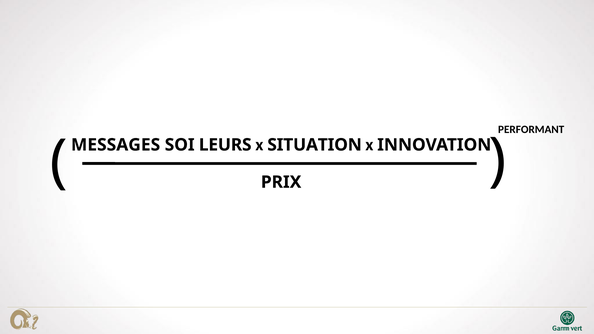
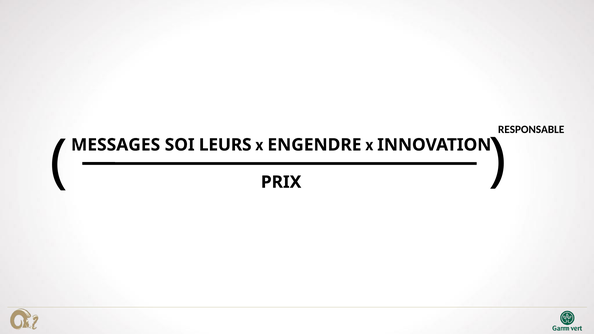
PERFORMANT: PERFORMANT -> RESPONSABLE (531, 130)
SITUATION: SITUATION -> ENGENDRE (314, 145)
